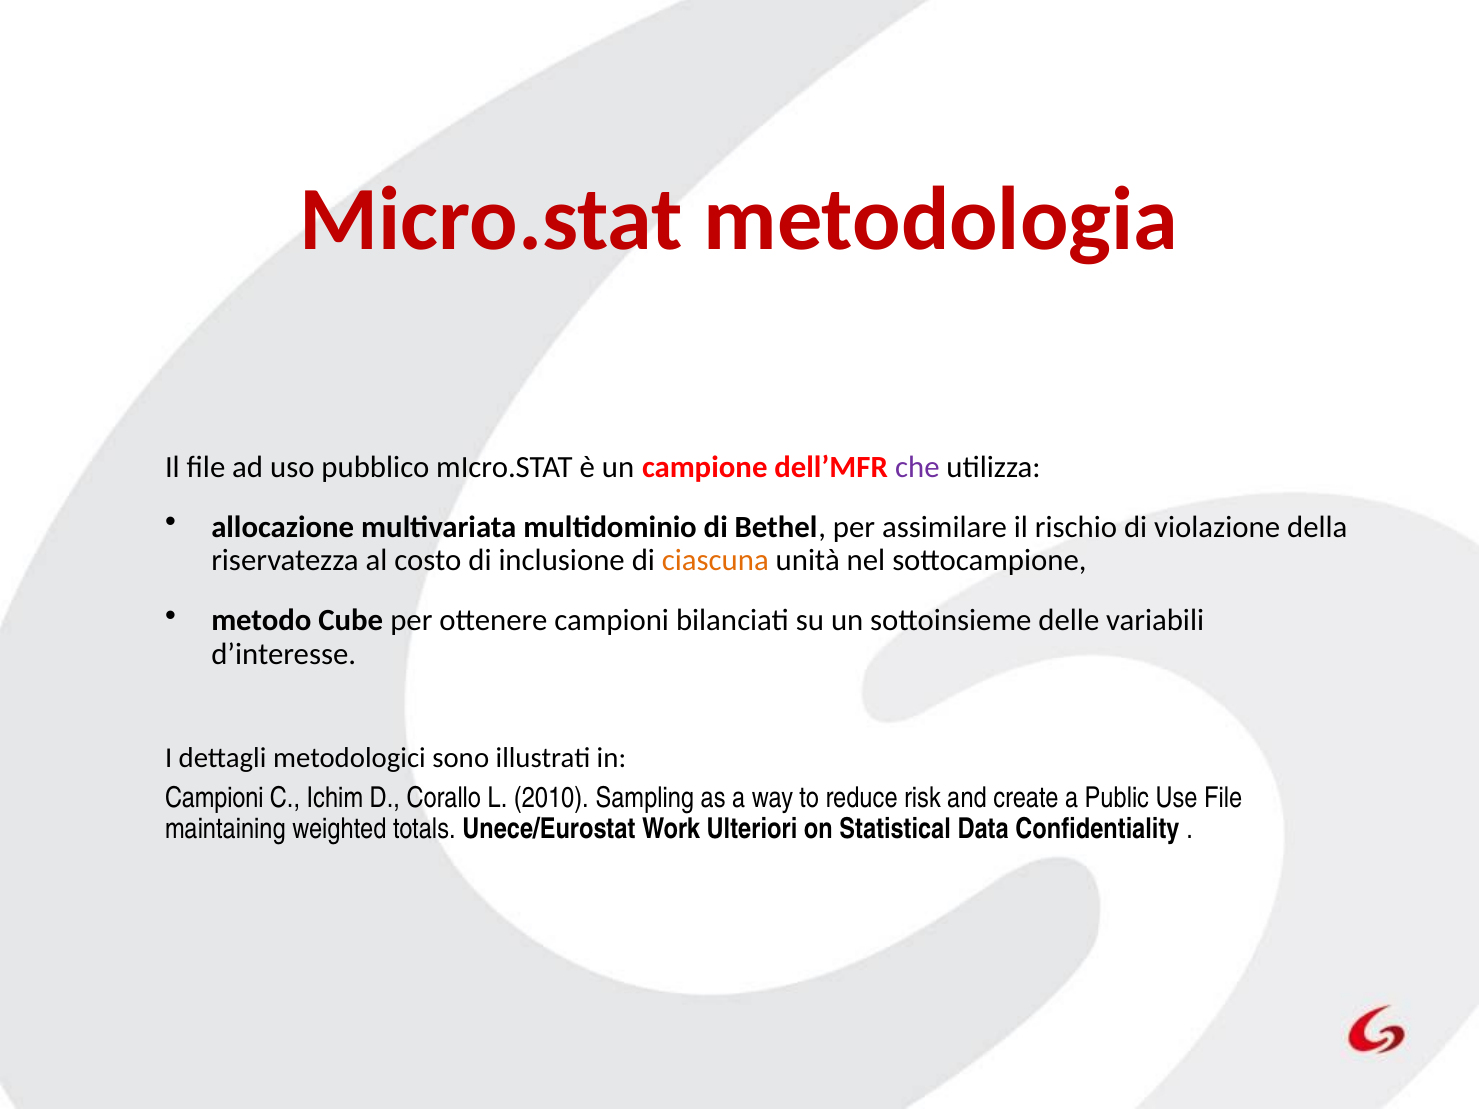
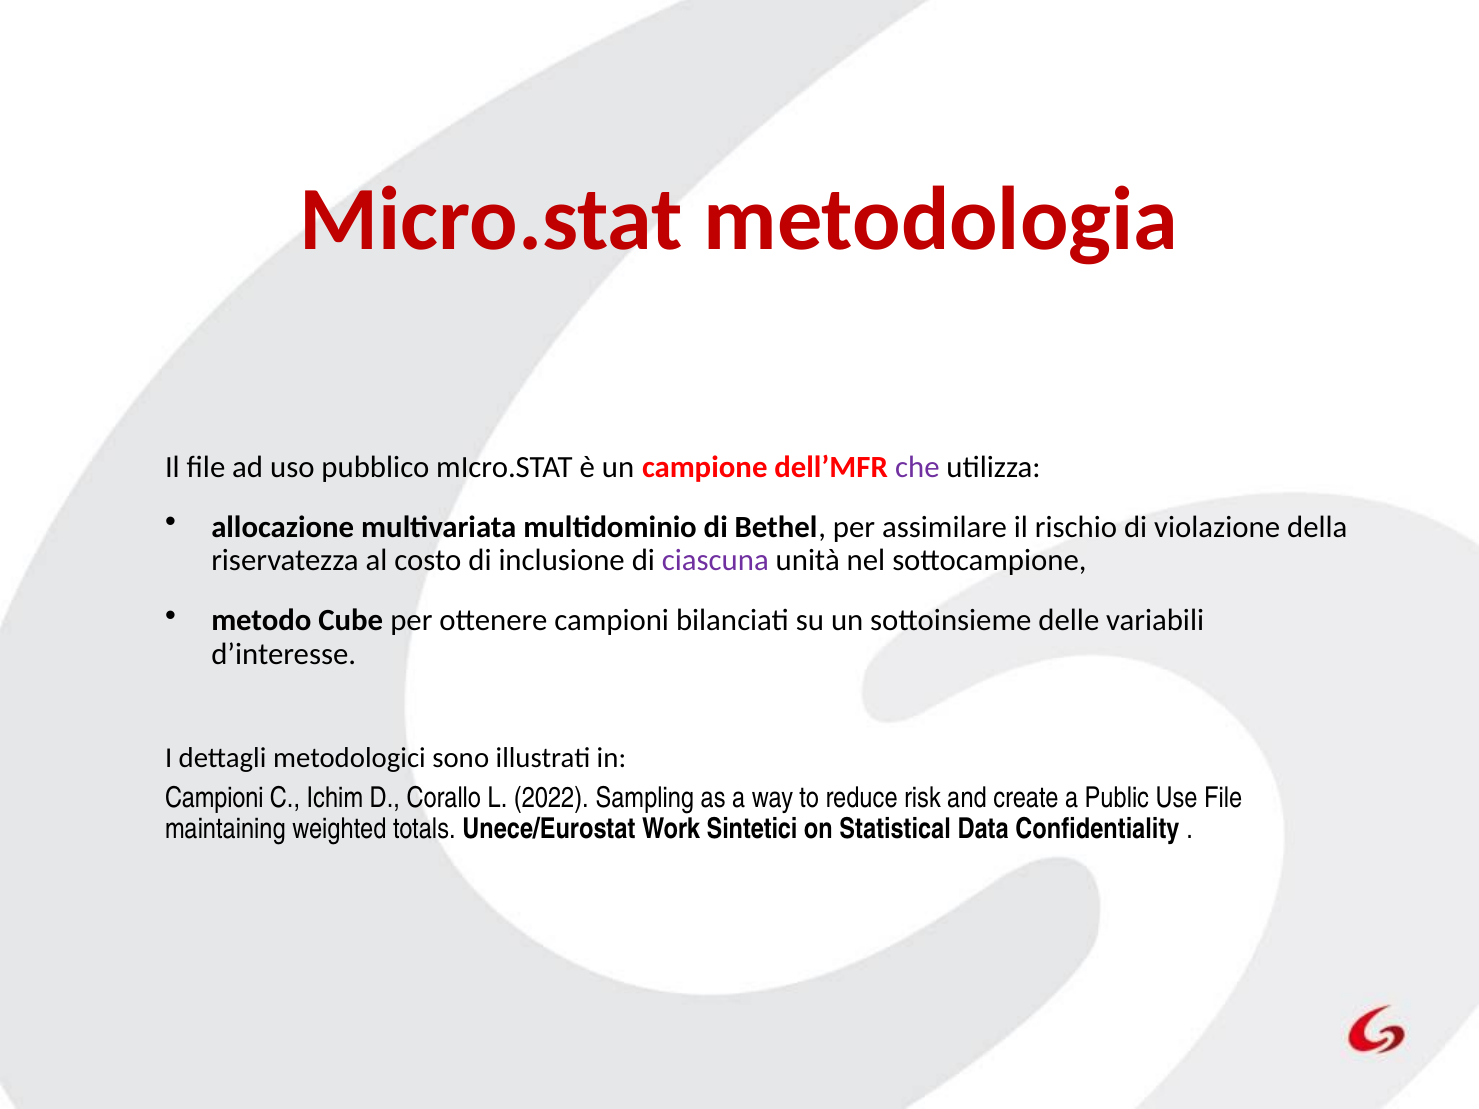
ciascuna colour: orange -> purple (715, 561)
2010: 2010 -> 2022 (551, 798)
Ulteriori: Ulteriori -> Sintetici (752, 829)
